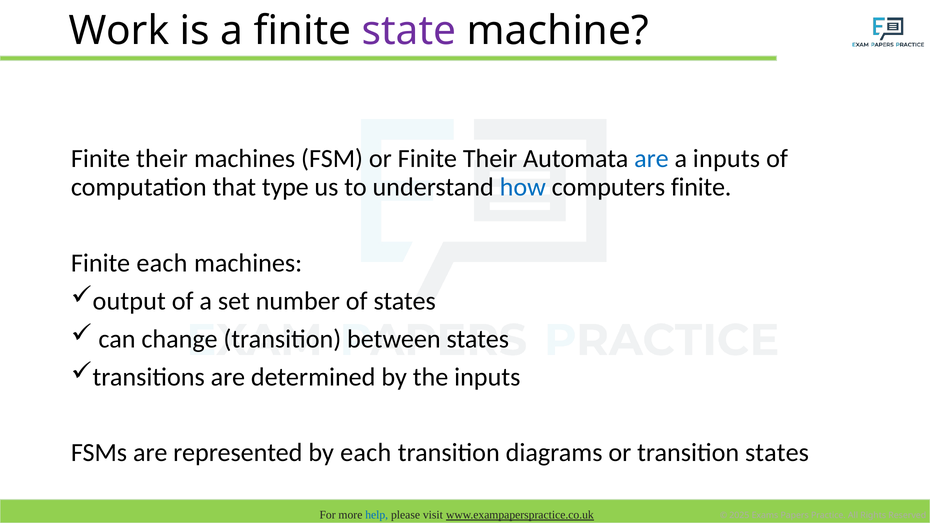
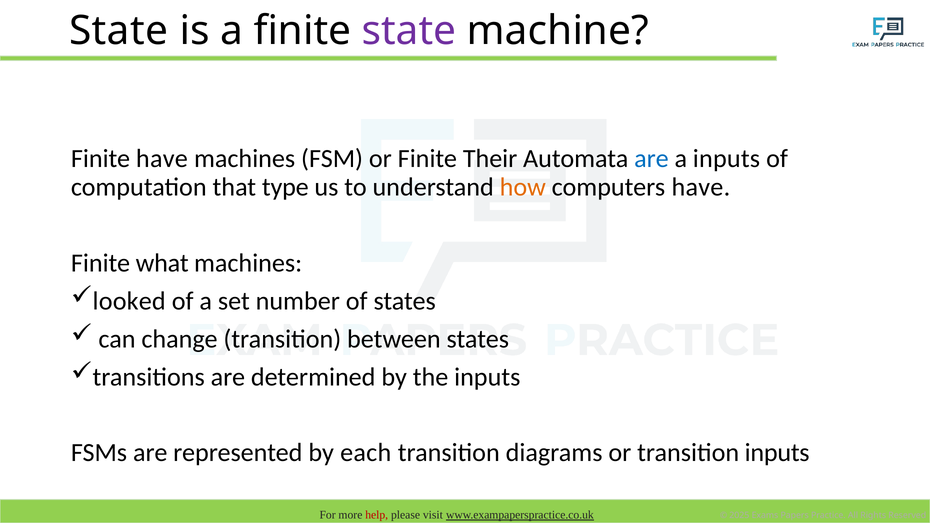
Work: Work -> State (119, 31)
their: their -> have (162, 159)
how colour: blue -> orange (523, 187)
computers finite: finite -> have (701, 187)
Finite each: each -> what (162, 263)
output: output -> looked (129, 301)
transition states: states -> inputs (777, 453)
help colour: blue -> red (377, 515)
